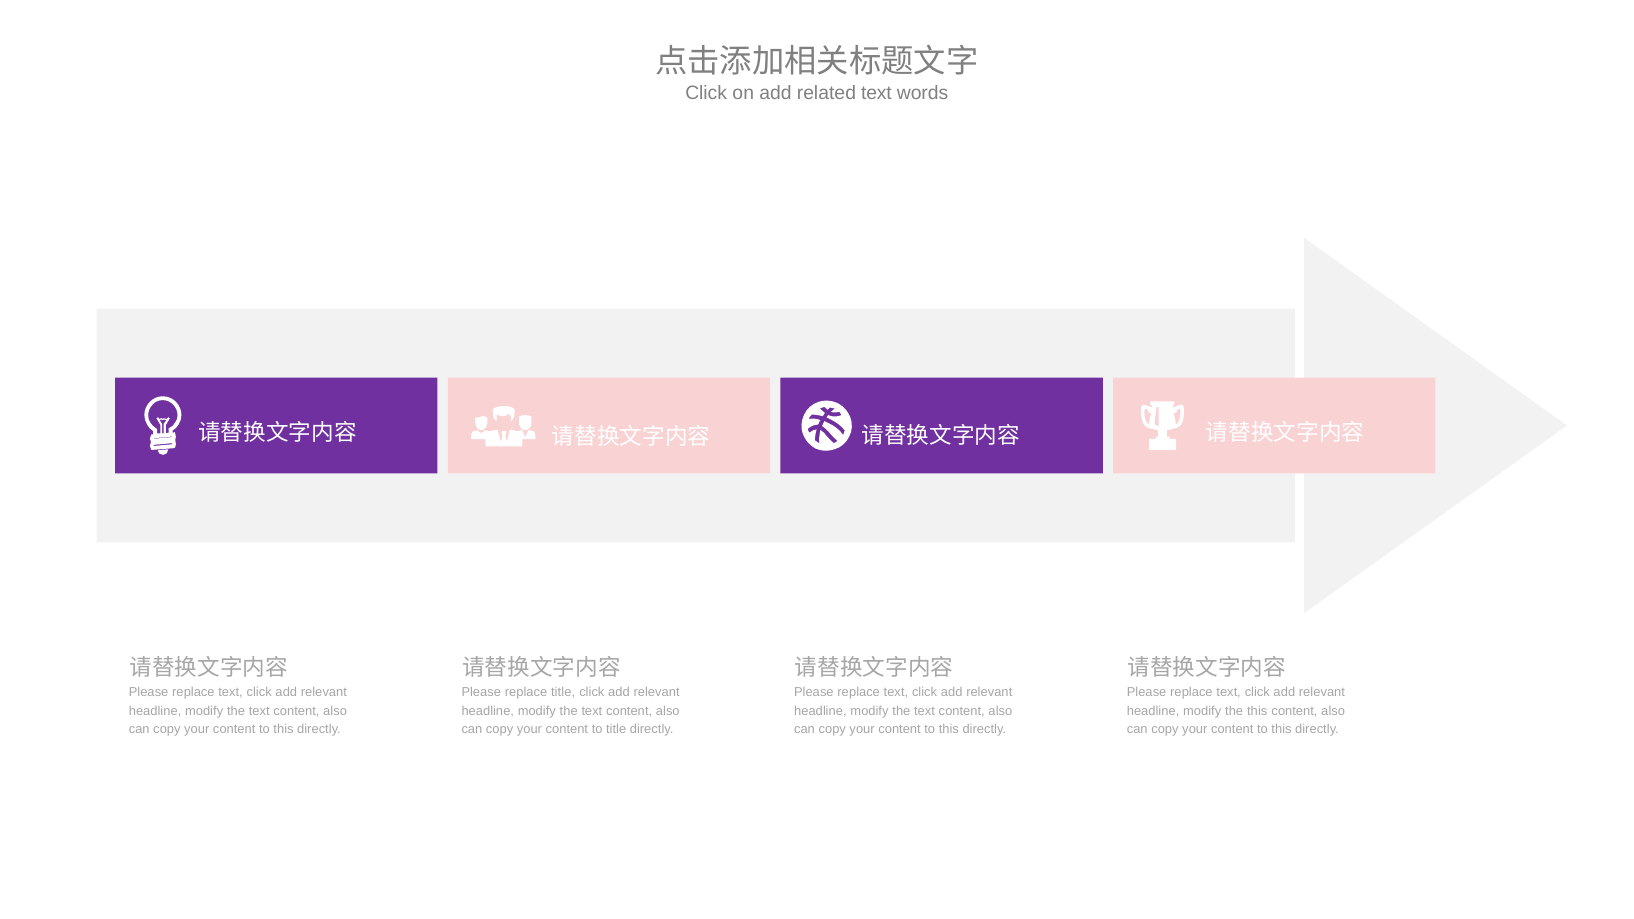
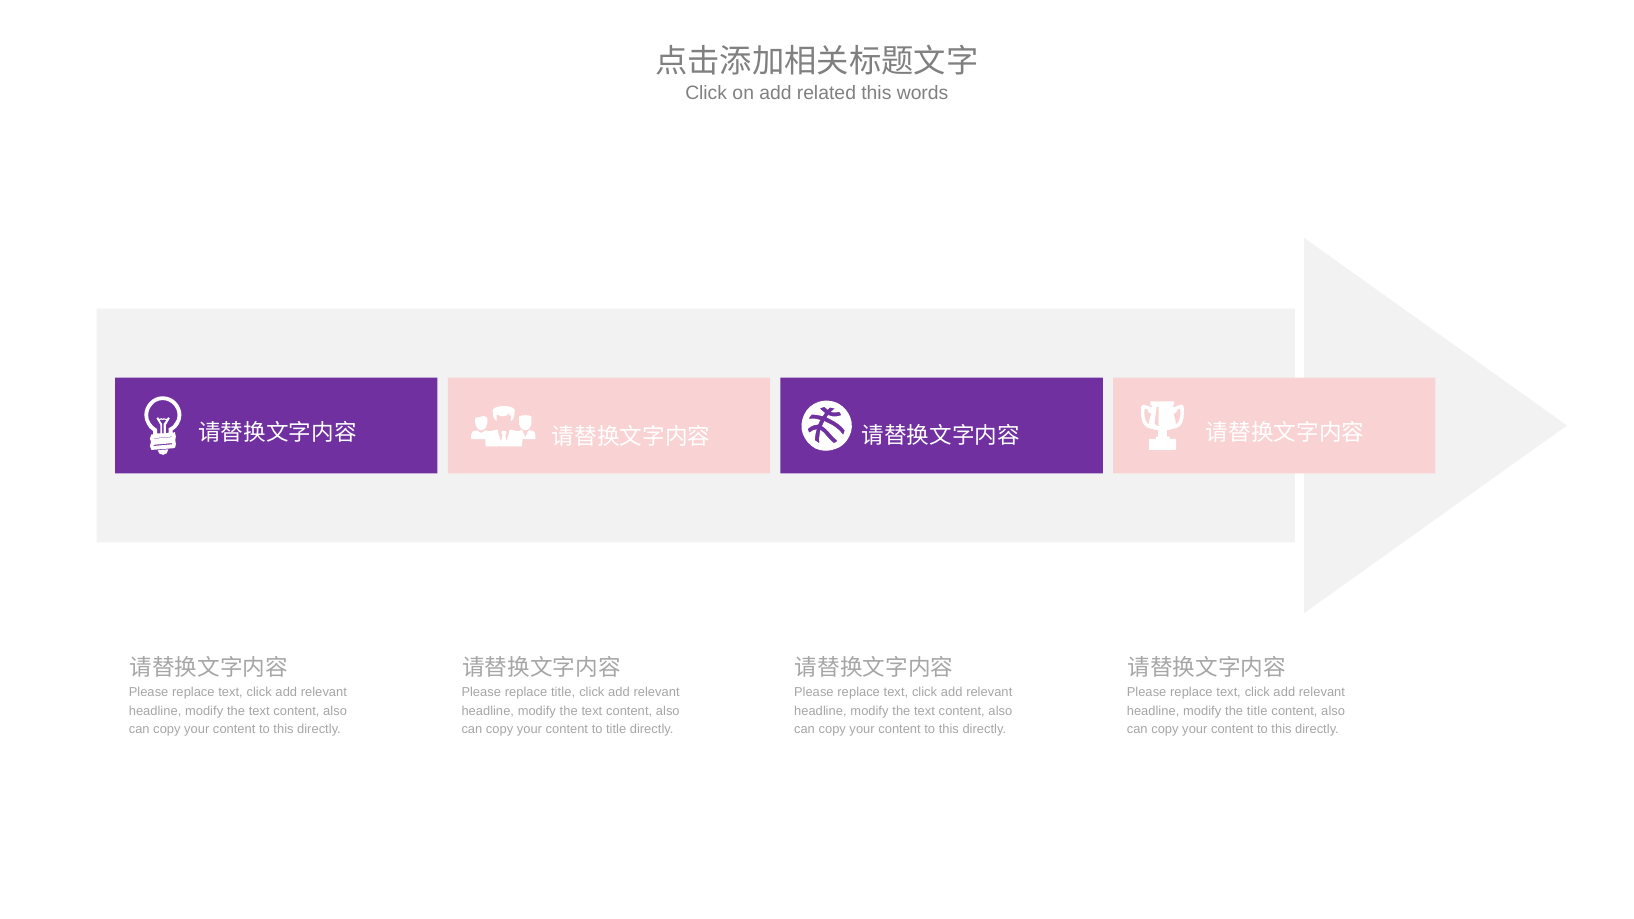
related text: text -> this (876, 93)
the this: this -> title (1257, 711)
